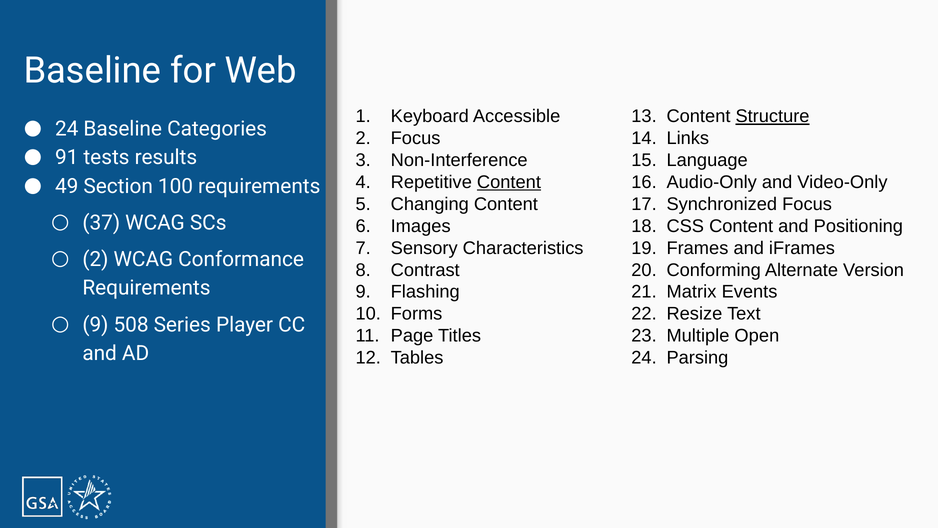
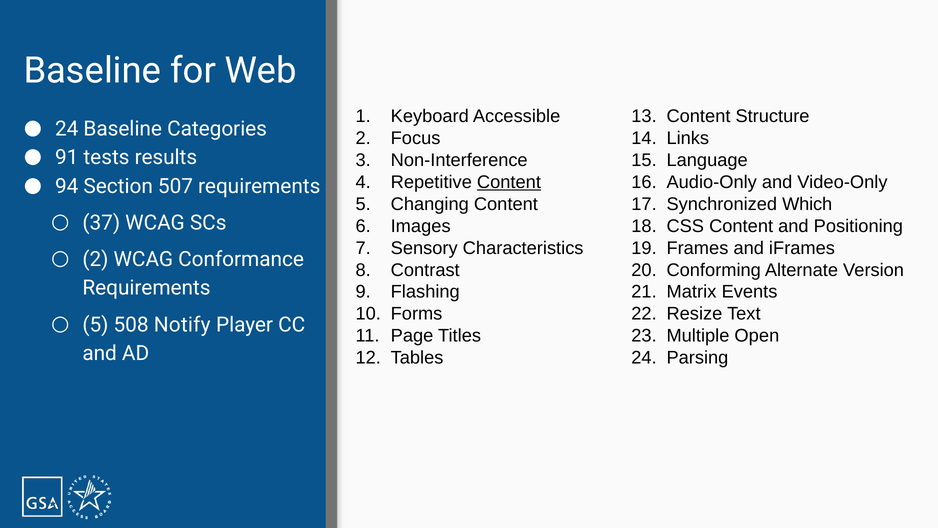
Structure underline: present -> none (773, 116)
49: 49 -> 94 (67, 186)
100: 100 -> 507 (176, 186)
Synchronized Focus: Focus -> Which (807, 204)
9: 9 -> 5 (95, 324)
Series: Series -> Notify (182, 324)
